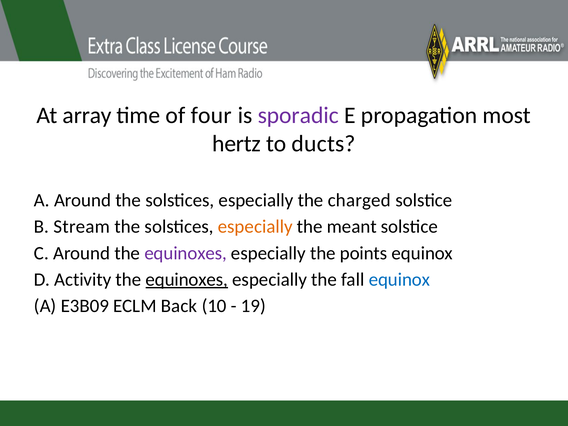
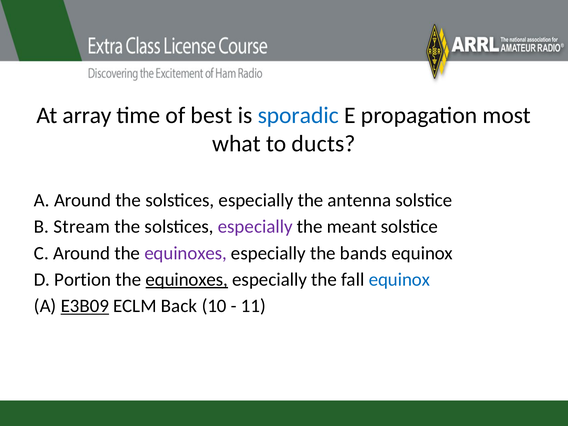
four: four -> best (211, 115)
sporadic colour: purple -> blue (298, 115)
hertz: hertz -> what (236, 144)
charged: charged -> antenna (359, 200)
especially colour: orange -> purple (255, 227)
points: points -> bands (363, 253)
Activity: Activity -> Portion (83, 280)
E3B09 underline: none -> present (85, 306)
19: 19 -> 11 (253, 306)
